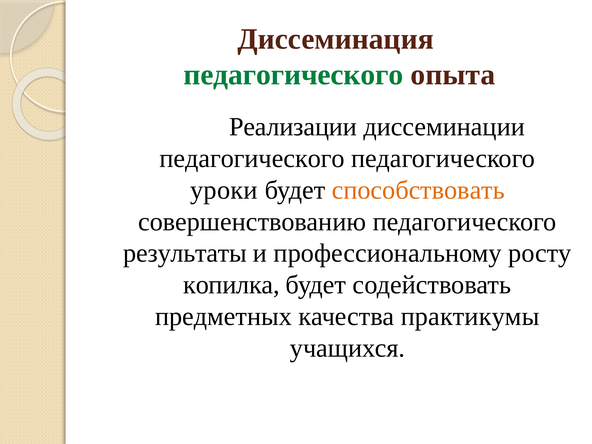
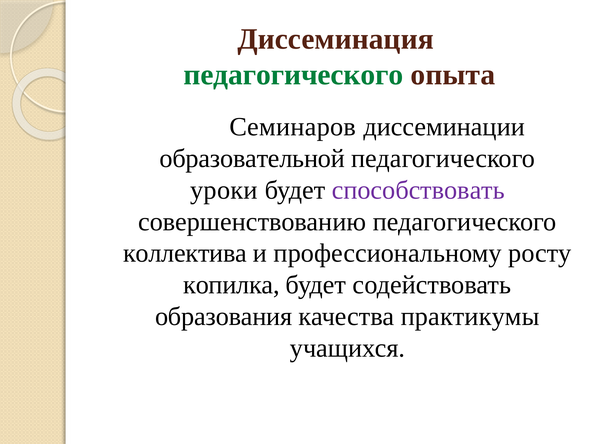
Реализации: Реализации -> Семинаров (293, 127)
педагогического: педагогического -> образовательной (252, 158)
способствовать colour: orange -> purple (418, 190)
результаты: результаты -> коллектива (185, 253)
предметных: предметных -> образования (224, 316)
